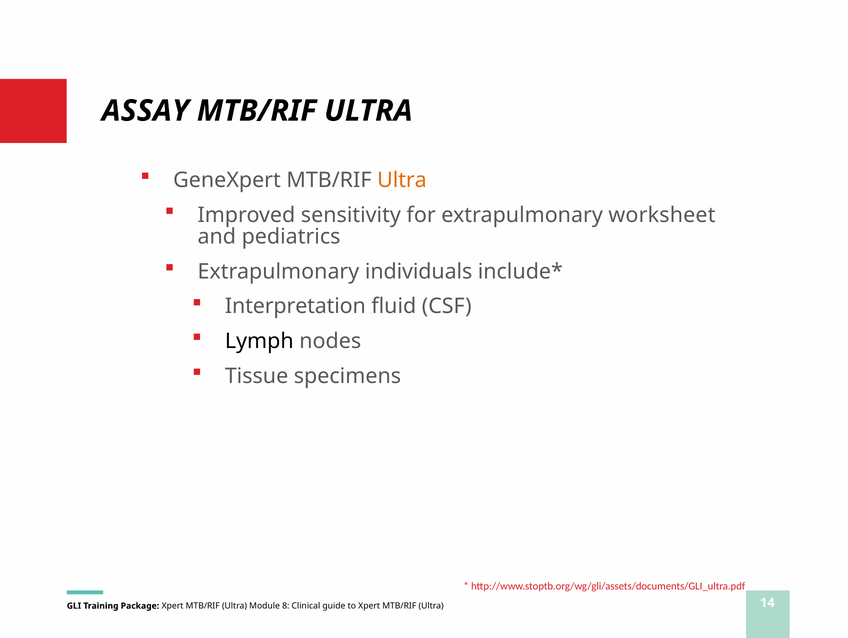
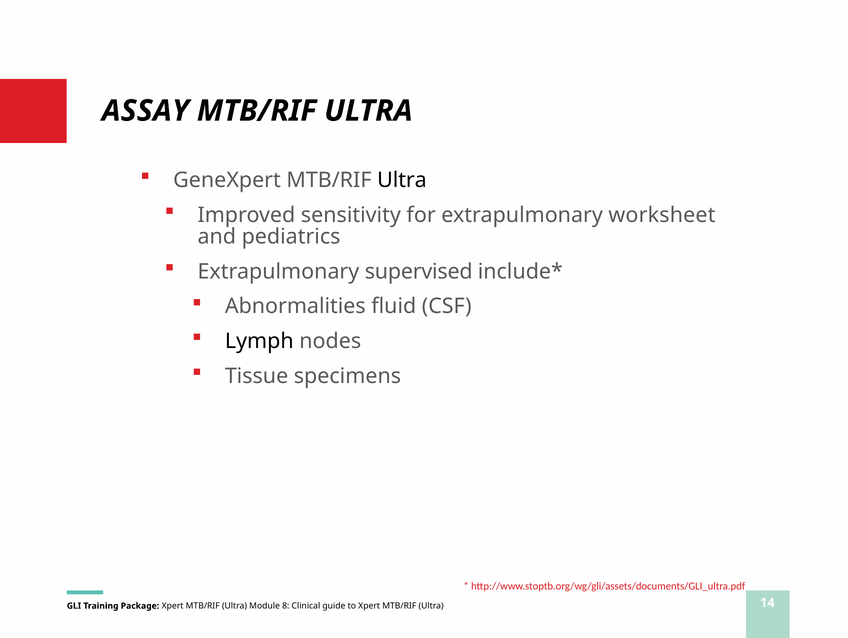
Ultra colour: orange -> black (402, 180)
individuals: individuals -> supervised (419, 272)
Interpretation: Interpretation -> Abnormalities (295, 307)
